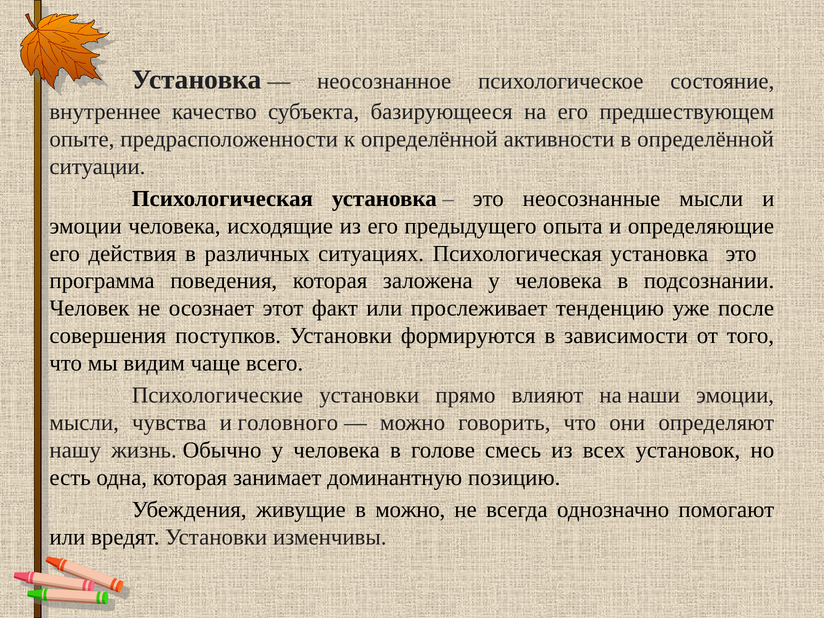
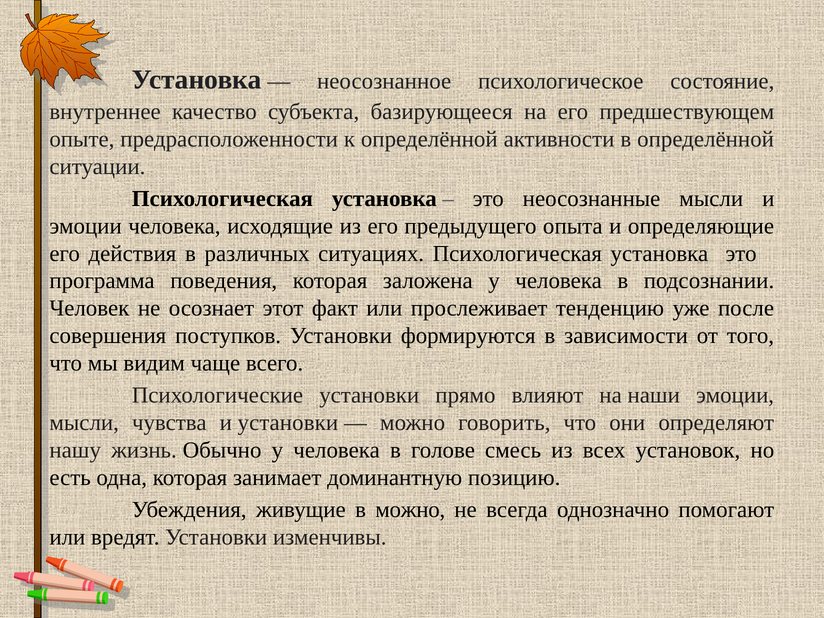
и головного: головного -> установки (288, 423)
